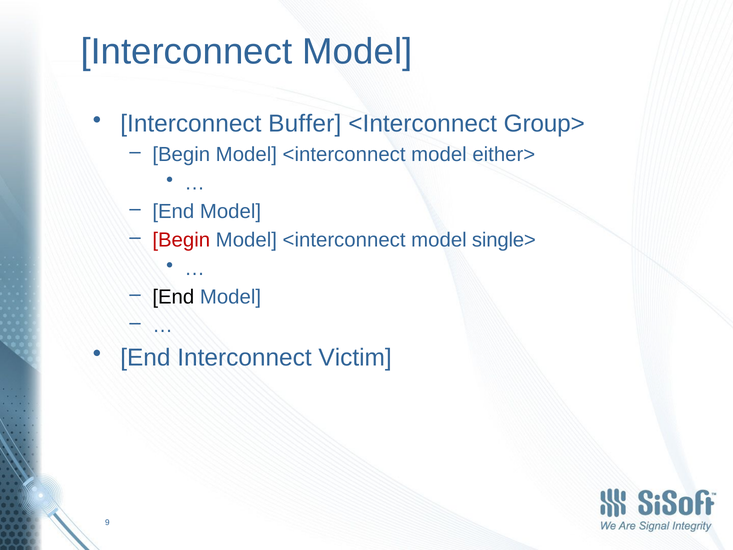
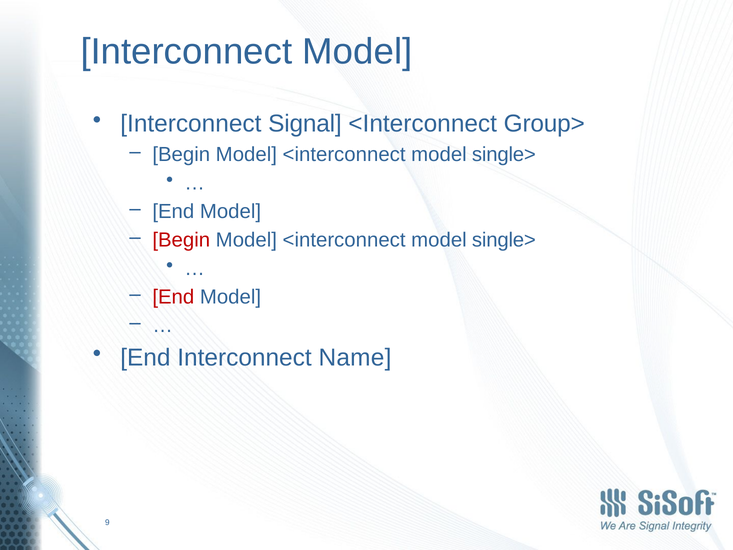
Buffer: Buffer -> Signal (305, 124)
either>: either> -> single> (504, 155)
End colour: black -> red (173, 297)
Victim: Victim -> Name (355, 358)
